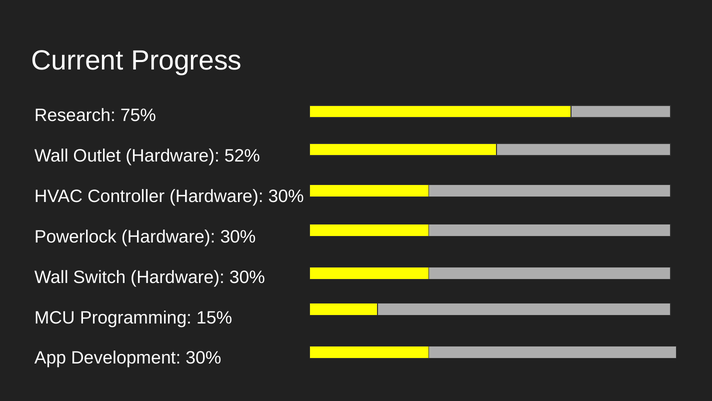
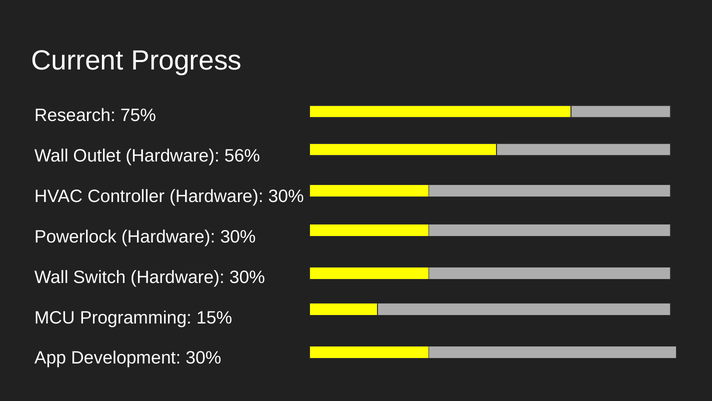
52%: 52% -> 56% (242, 156)
